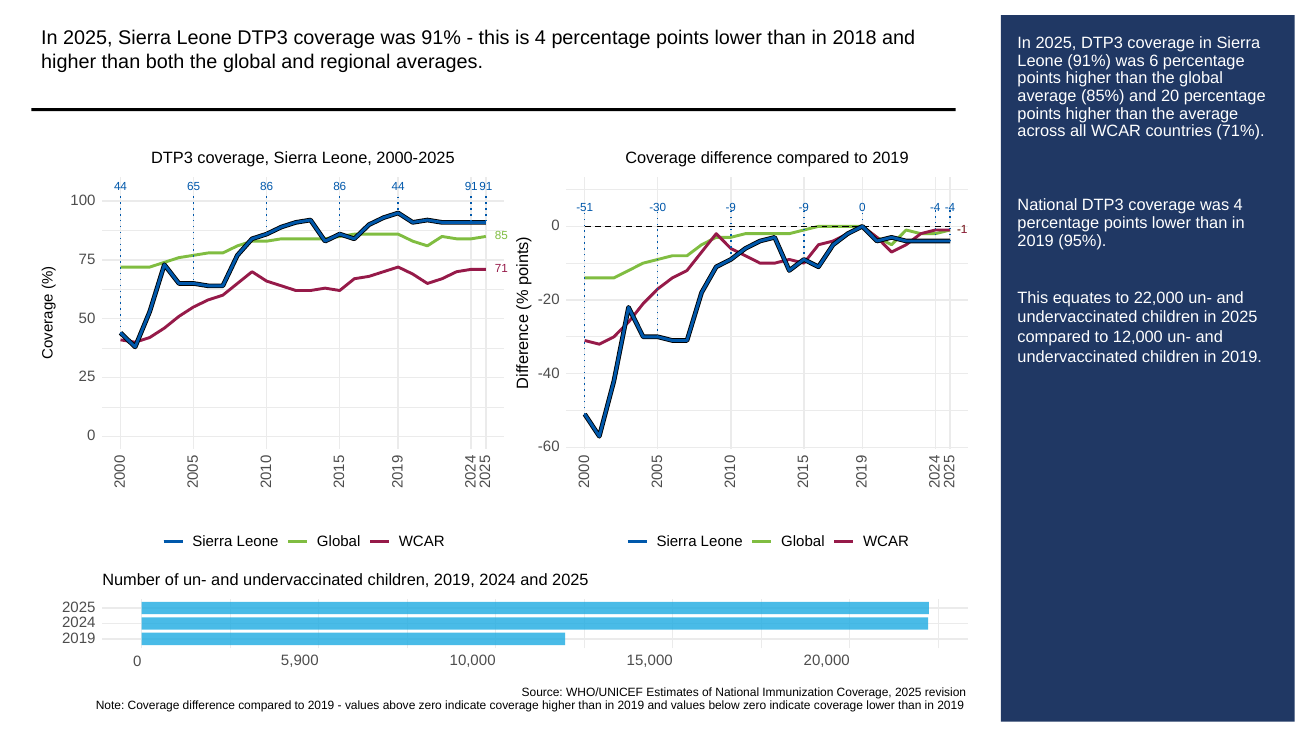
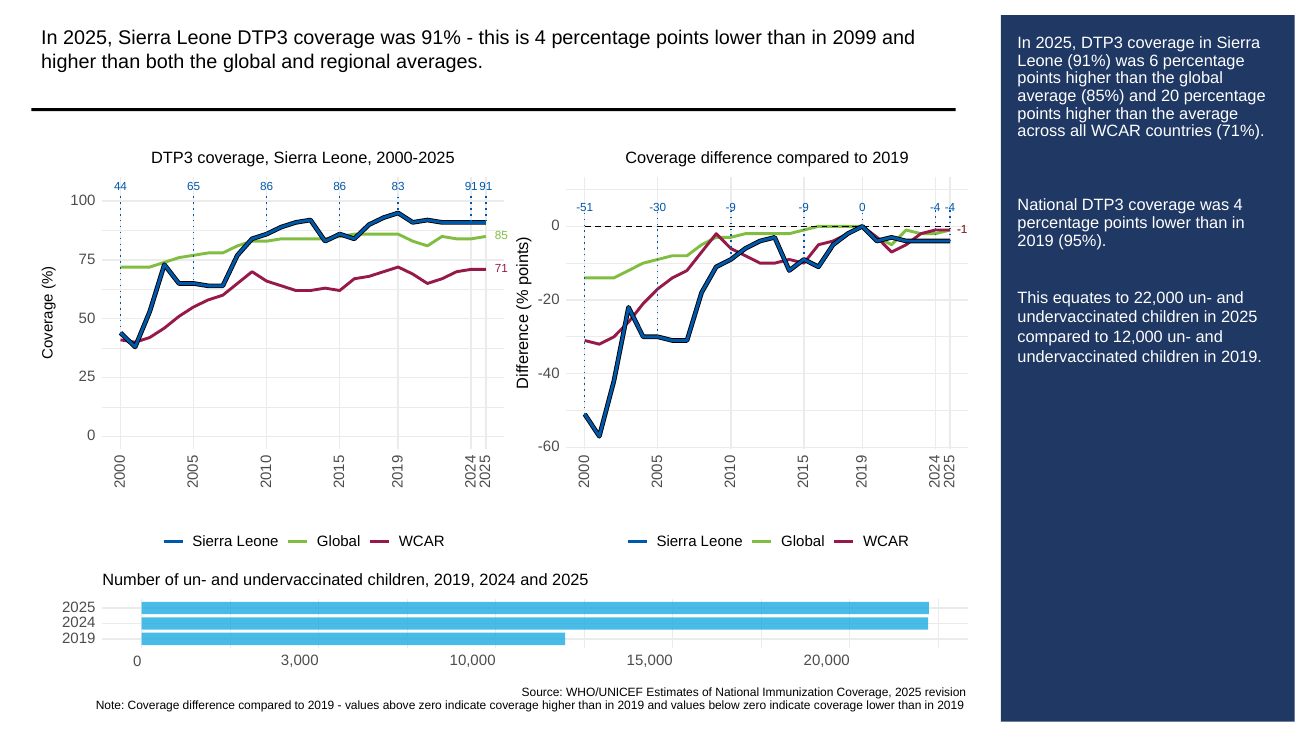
2018: 2018 -> 2099 (855, 38)
86 44: 44 -> 83 (398, 187)
5,900: 5,900 -> 3,000 (300, 661)
